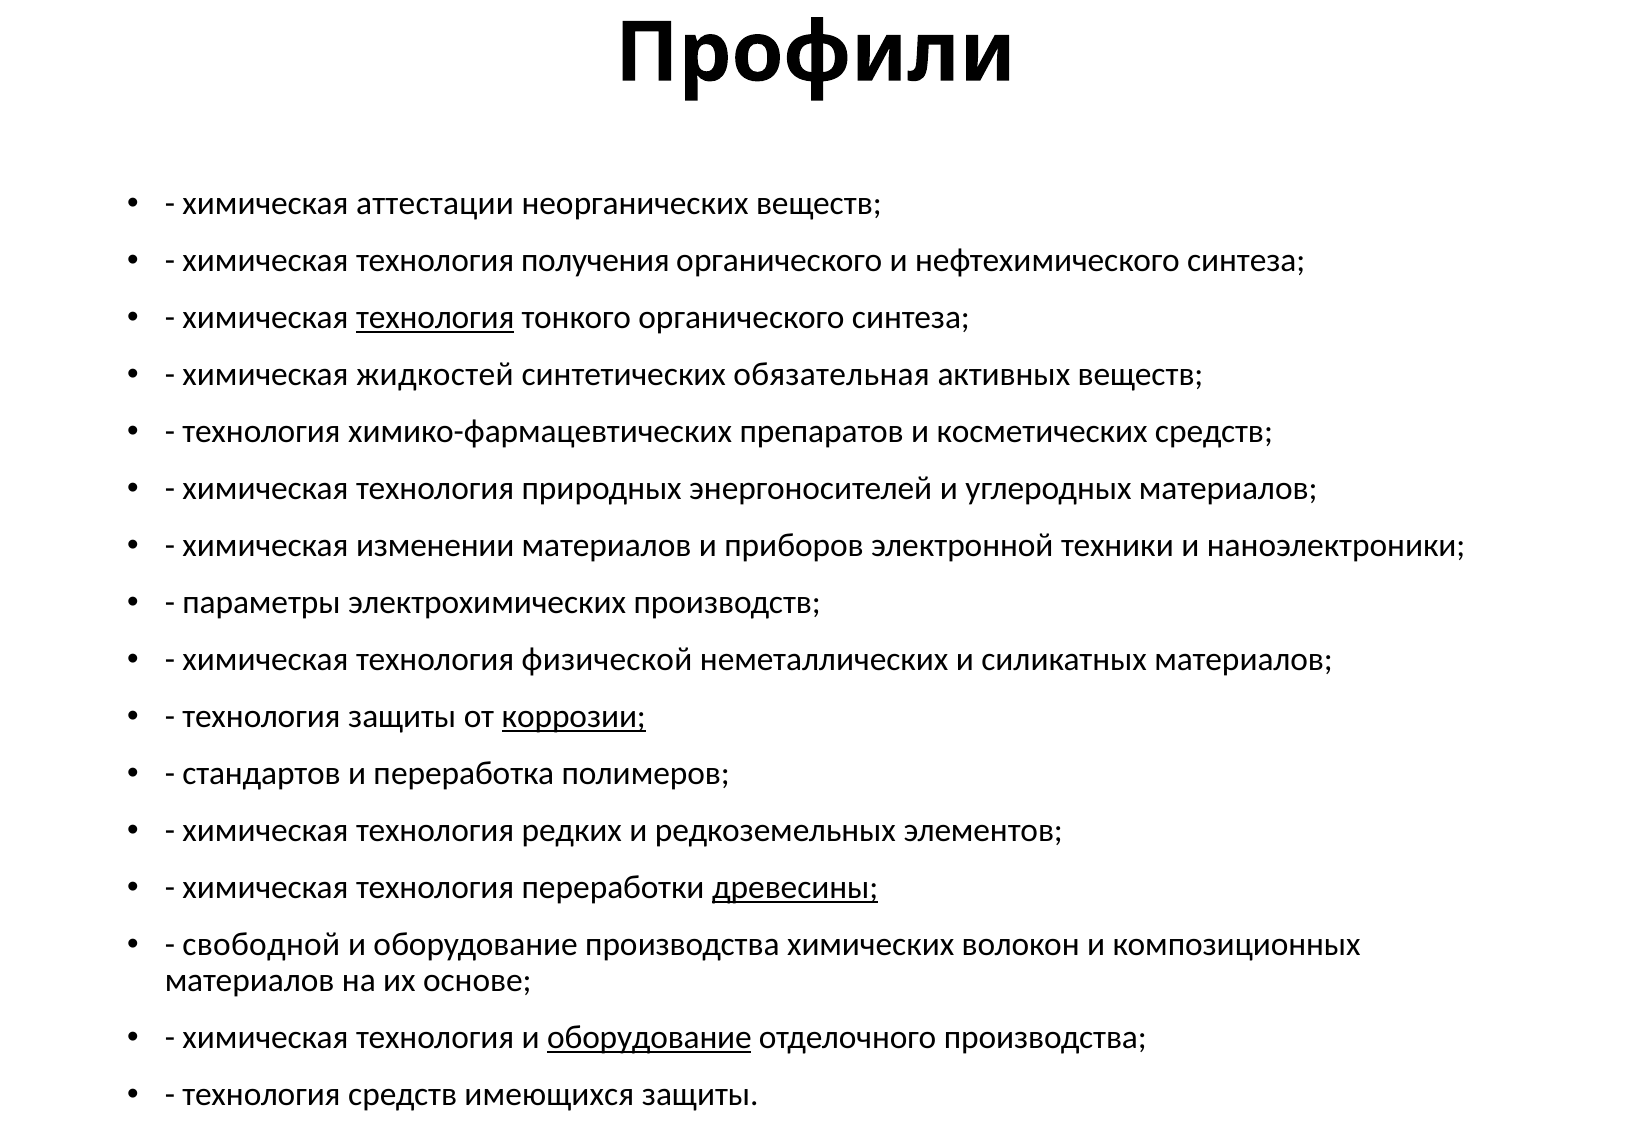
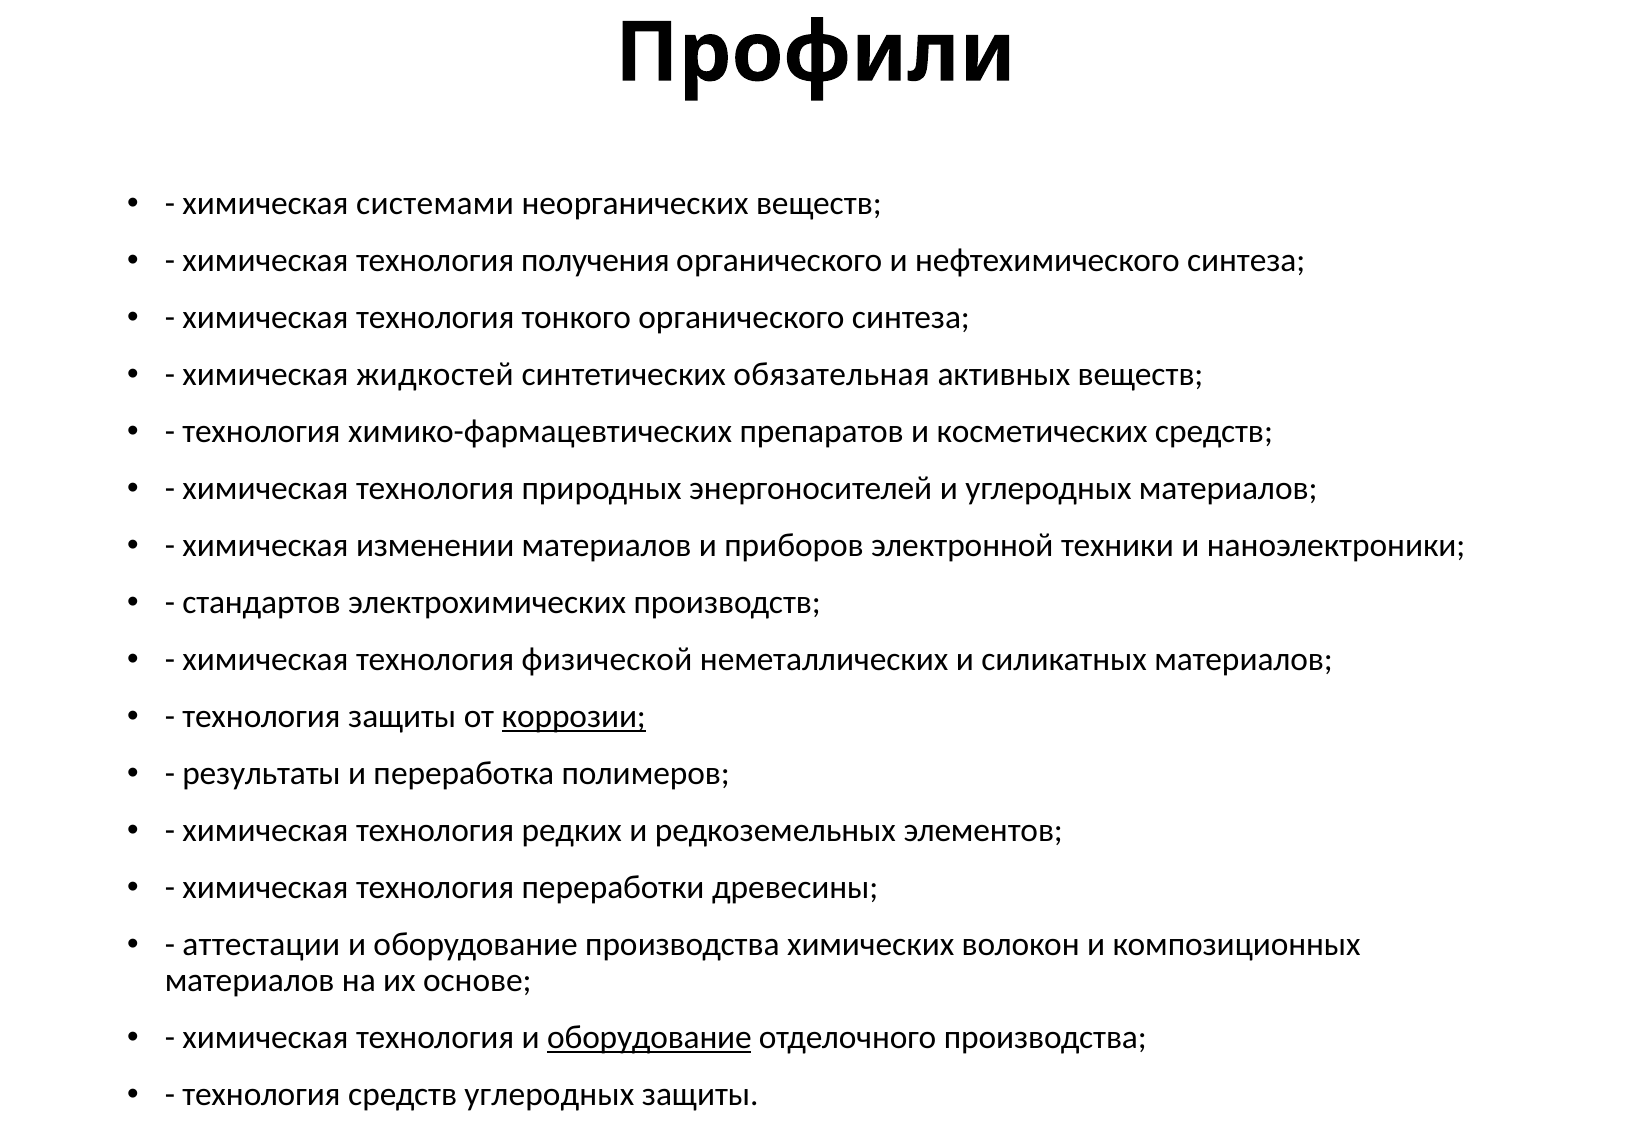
аттестации: аттестации -> системами (435, 204)
технология underline: present -> none (435, 318)
параметры: параметры -> стандартов (262, 603)
стандартов: стандартов -> результаты (262, 774)
древесины underline: present -> none (795, 888)
свободной: свободной -> аттестации (261, 945)
средств имеющихся: имеющихся -> углеродных (549, 1095)
